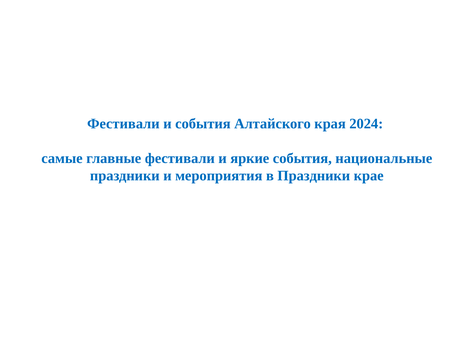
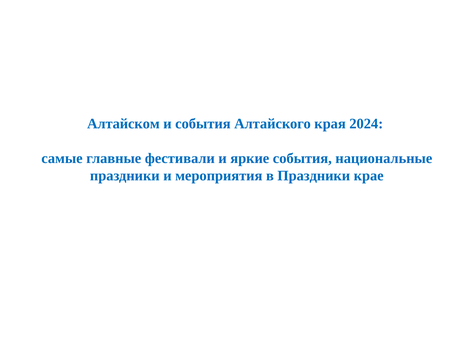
Фестивали: Фестивали -> Алтайском (123, 123)
